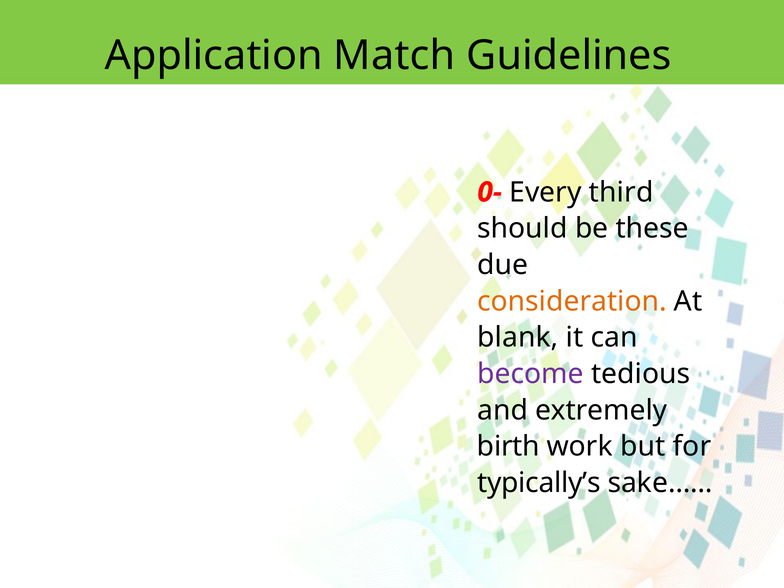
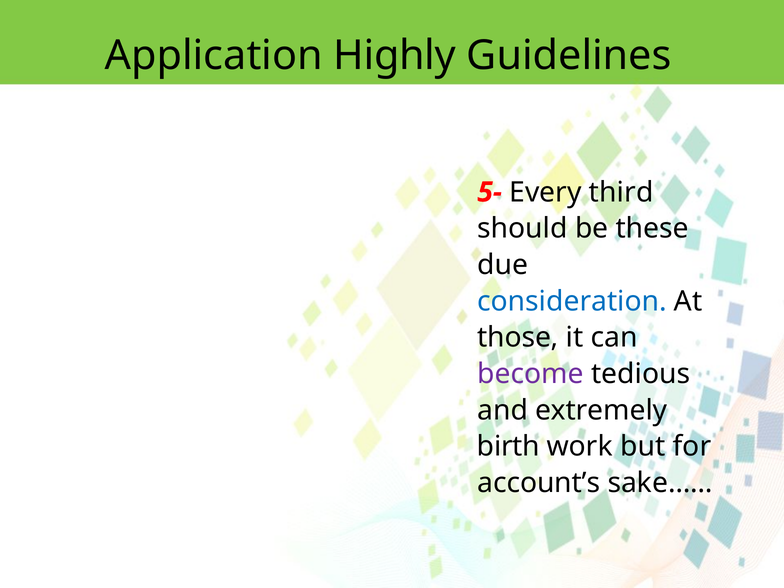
Match: Match -> Highly (395, 56)
0-: 0- -> 5- (490, 192)
consideration colour: orange -> blue (572, 301)
blank: blank -> those (518, 338)
typically’s: typically’s -> account’s (539, 483)
